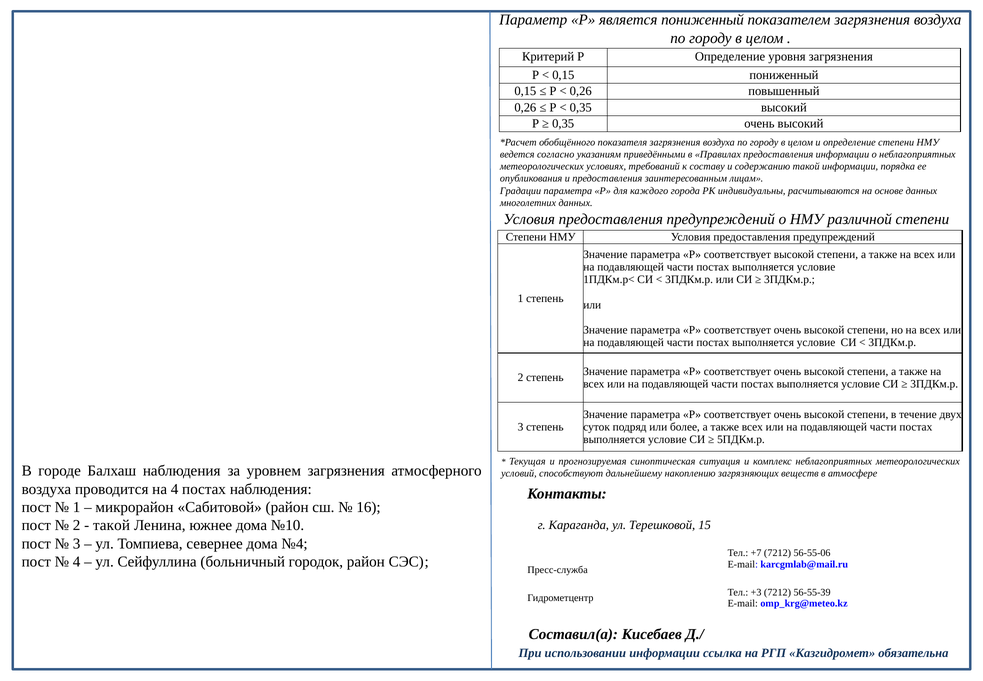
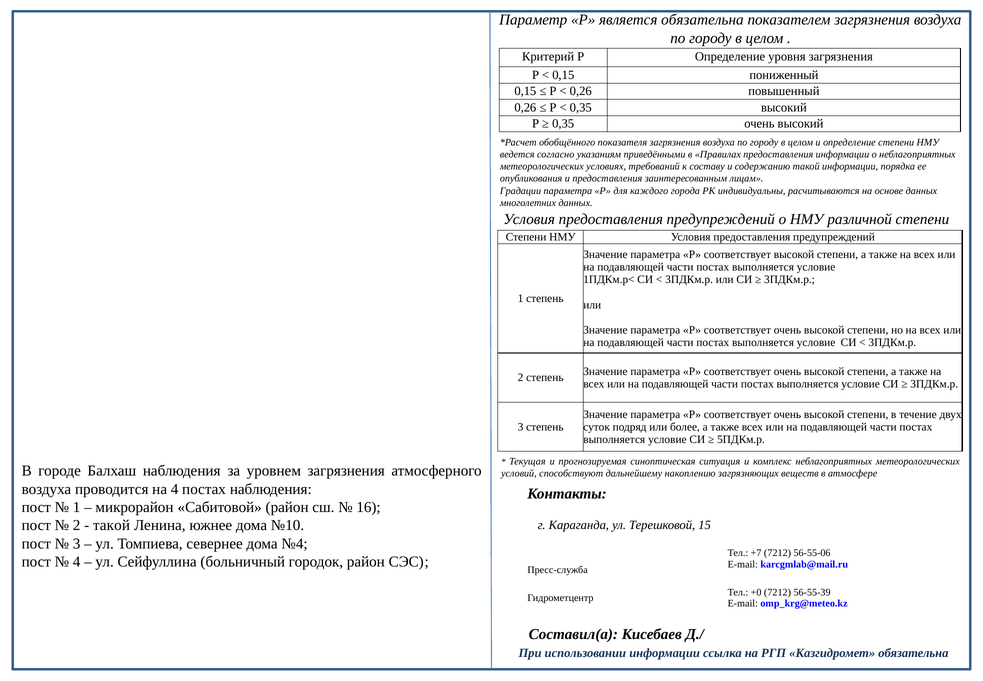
является пониженный: пониженный -> обязательна (702, 20)
+3: +3 -> +0 (756, 592)
